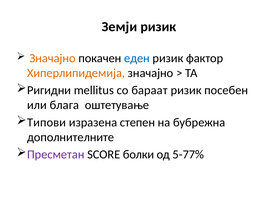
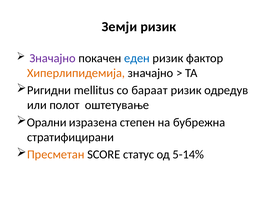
Значајно colour: orange -> purple (53, 58)
посебен: посебен -> одредув (226, 90)
блага: блага -> полот (64, 105)
Типови: Типови -> Орални (47, 123)
дополнителните: дополнителните -> стратифицирани (71, 137)
Пресметан colour: purple -> orange (56, 155)
болки: болки -> статус (139, 155)
5-77%: 5-77% -> 5-14% (188, 155)
